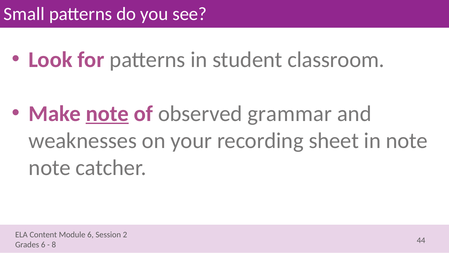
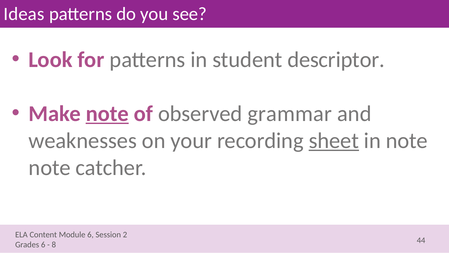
Small: Small -> Ideas (24, 14)
classroom: classroom -> descriptor (336, 60)
sheet underline: none -> present (334, 140)
